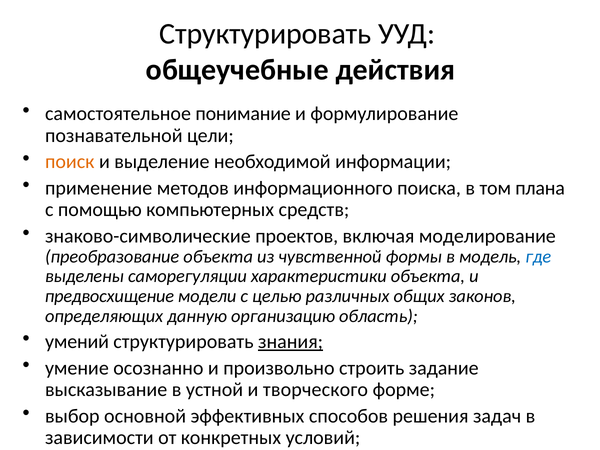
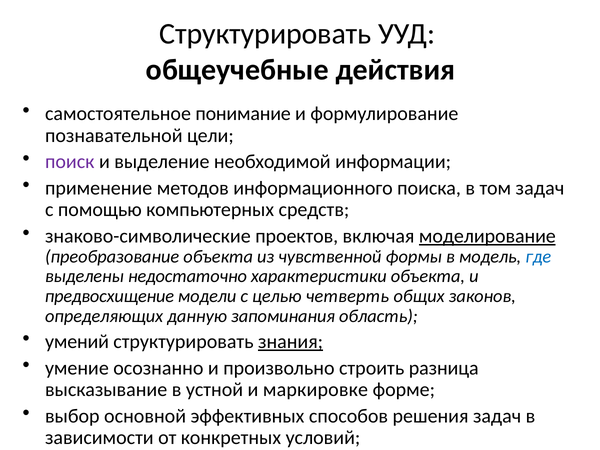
поиск colour: orange -> purple (70, 162)
том плана: плана -> задач (540, 188)
моделирование underline: none -> present (487, 236)
саморегуляции: саморегуляции -> недостаточно (187, 276)
различных: различных -> четверть (347, 296)
организацию: организацию -> запоминания (283, 316)
задание: задание -> разница (444, 368)
творческого: творческого -> маркировке (315, 390)
